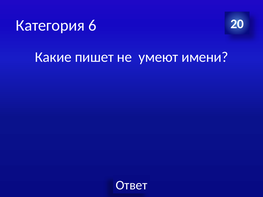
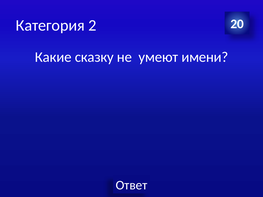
6: 6 -> 2 (92, 25)
пишет: пишет -> сказку (94, 57)
